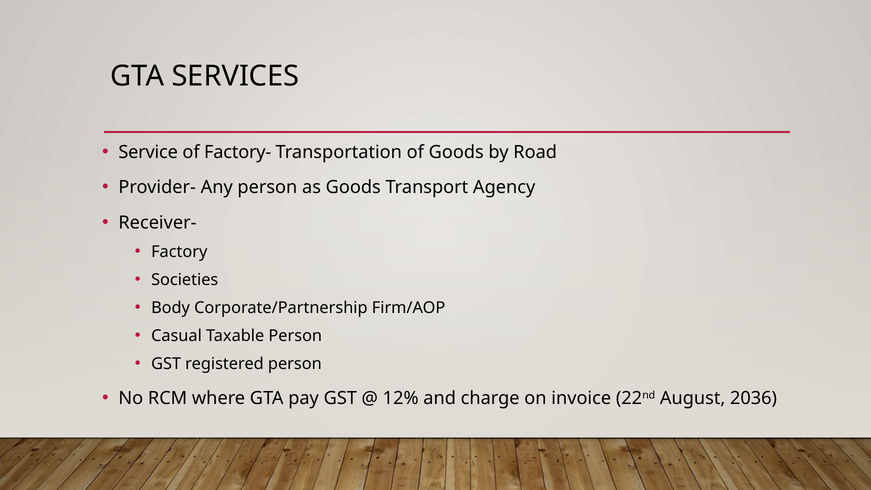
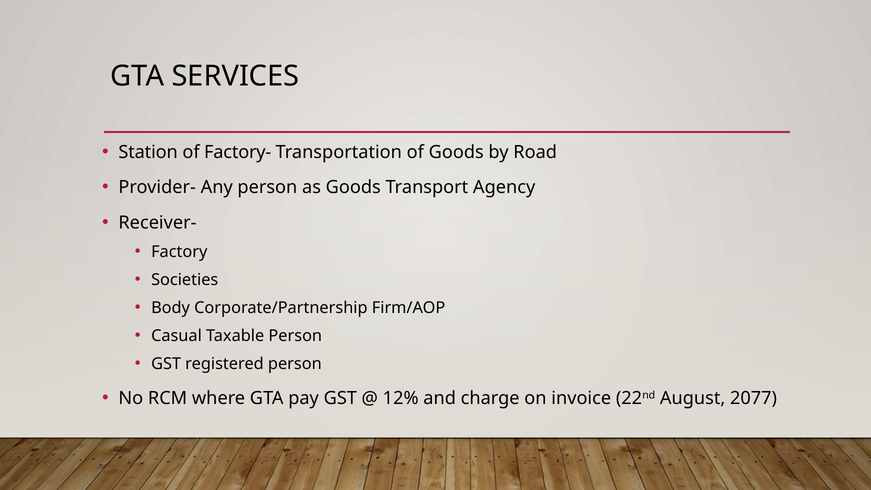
Service: Service -> Station (148, 152)
2036: 2036 -> 2077 (754, 398)
